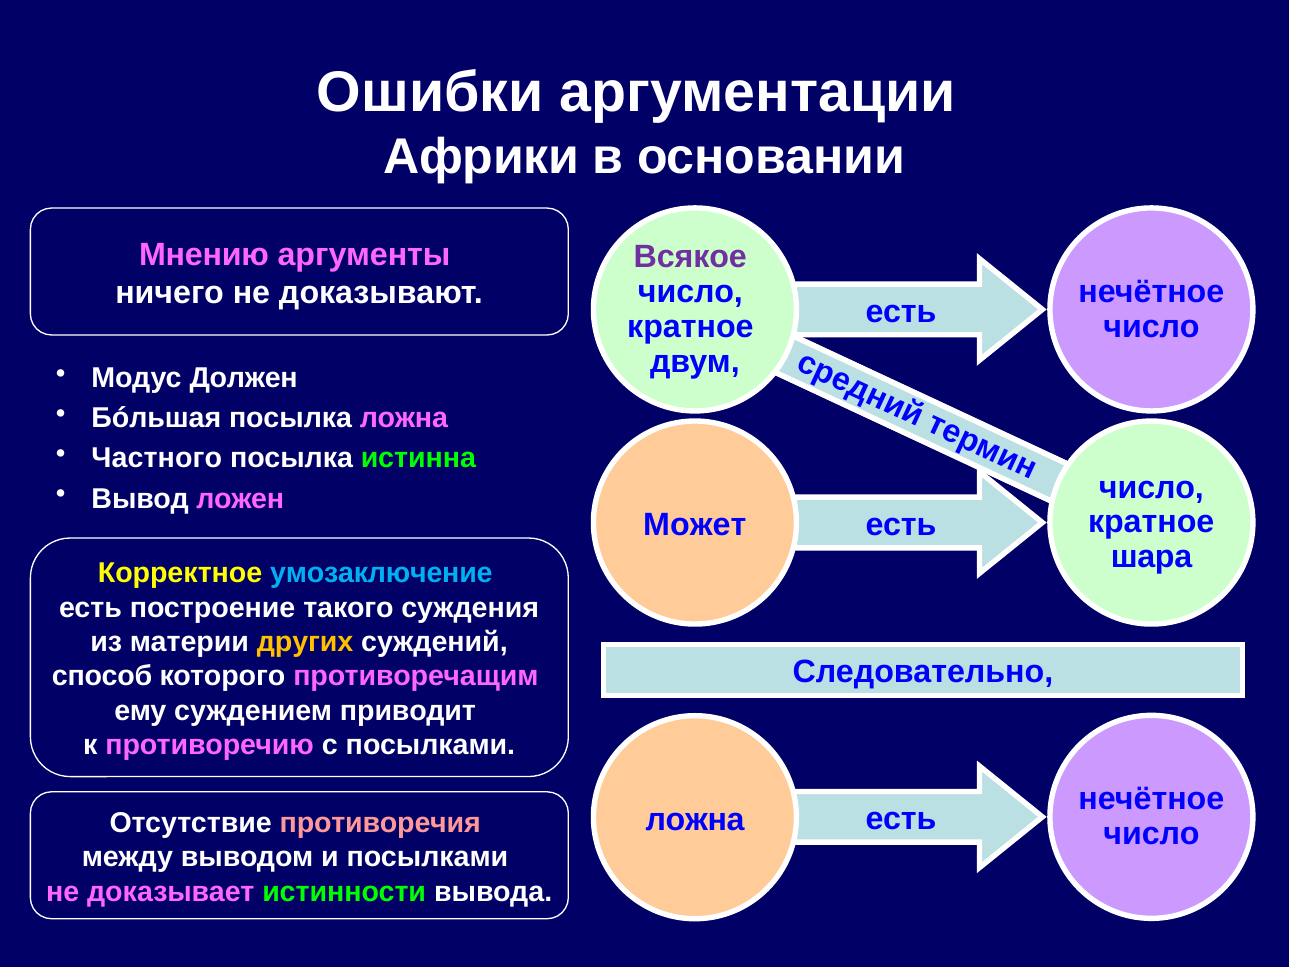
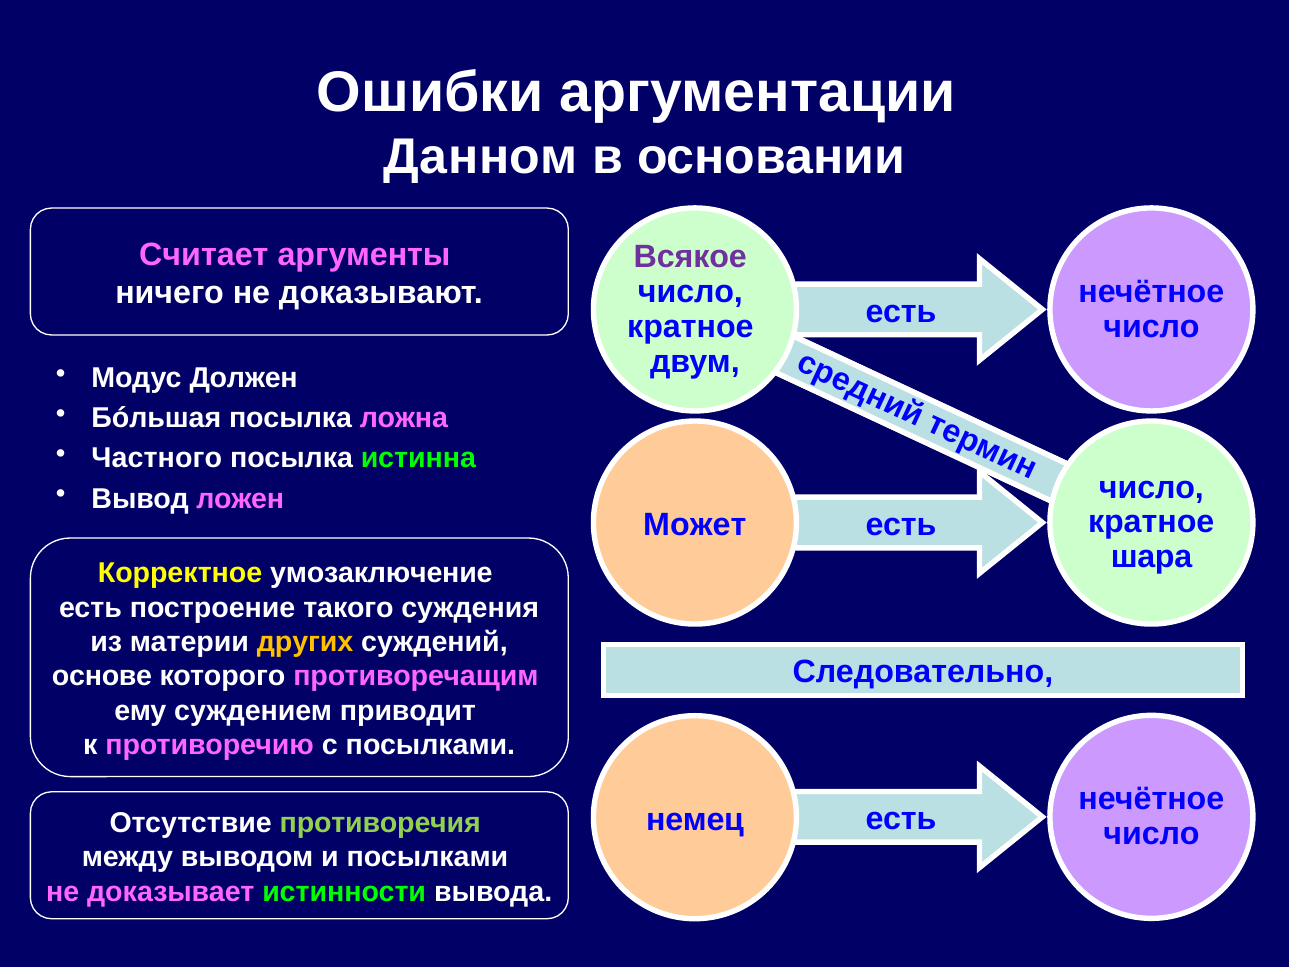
Африки: Африки -> Данном (481, 157)
Мнению: Мнению -> Считает (204, 254)
умозаключение colour: light blue -> white (381, 573)
способ: способ -> основе (102, 676)
ложна: ложна -> немец (695, 819)
противоречия colour: pink -> light green (380, 823)
